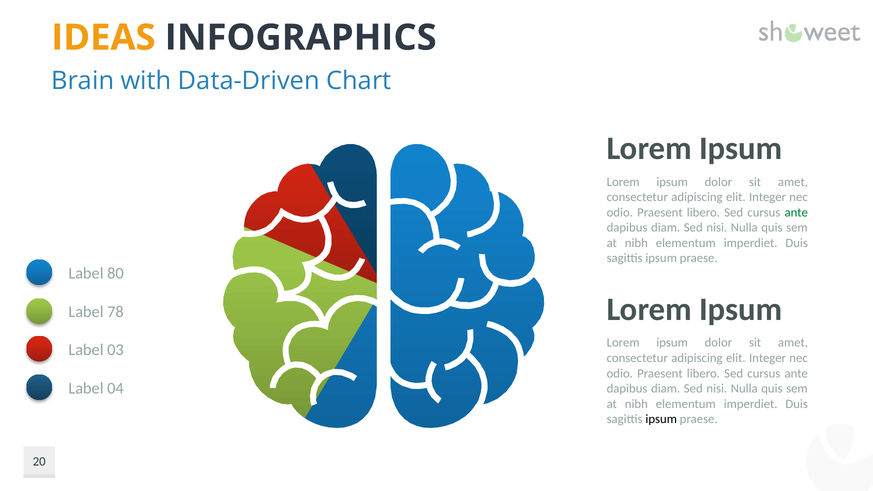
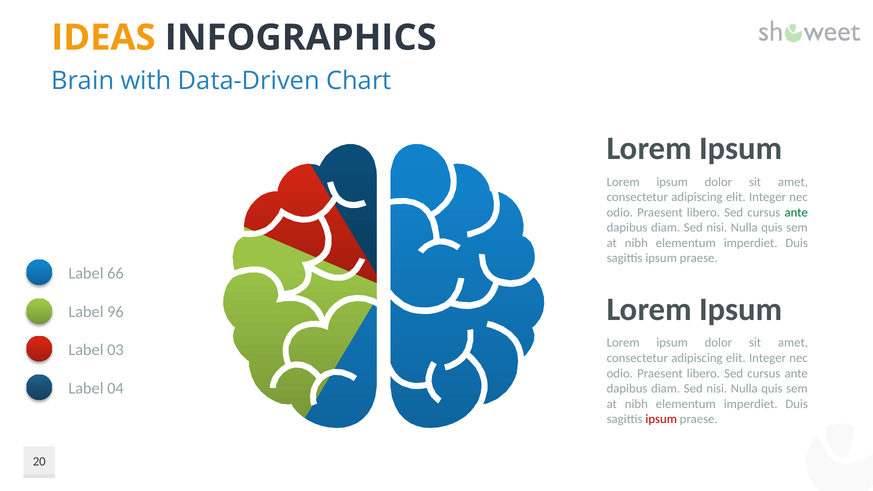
80: 80 -> 66 (115, 274)
78: 78 -> 96 (115, 312)
ipsum colour: black -> red (661, 419)
